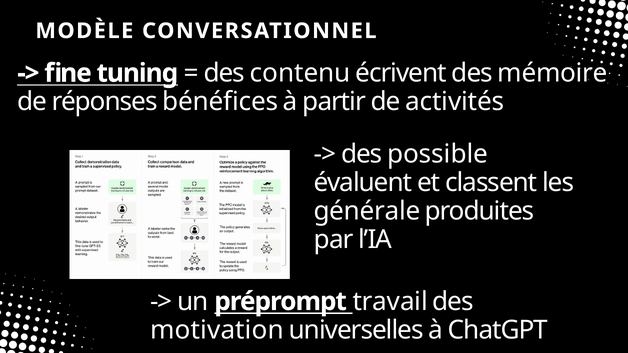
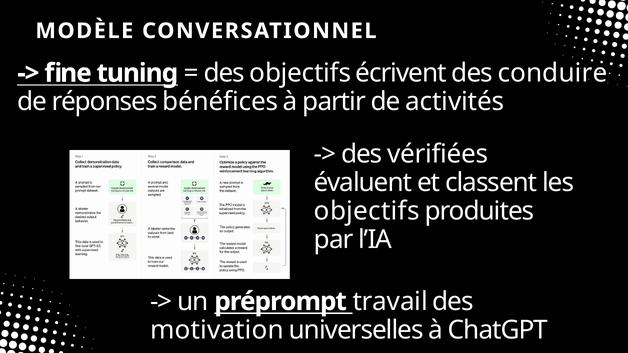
des contenu: contenu -> objectifs (300, 73)
mémoire: mémoire -> conduire (552, 73)
possible: possible -> vérifiées (438, 154)
générale: générale -> objectifs (367, 211)
